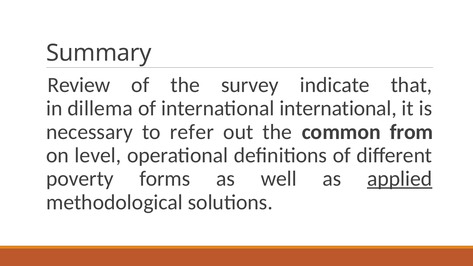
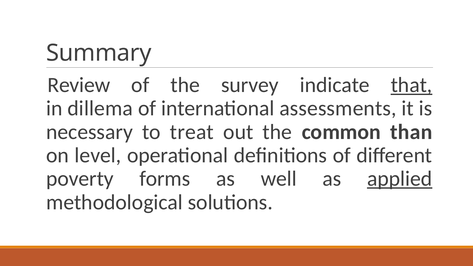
that underline: none -> present (412, 85)
international international: international -> assessments (338, 108)
refer: refer -> treat (192, 132)
from: from -> than (411, 132)
